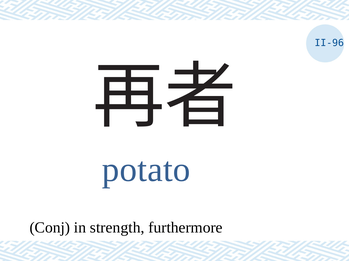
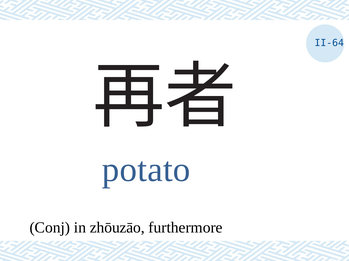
II-96: II-96 -> II-64 (329, 43)
strength: strength -> zhōuzāo (117, 228)
